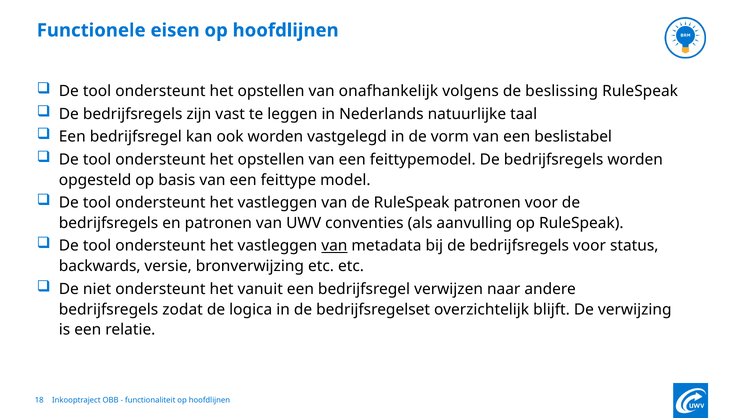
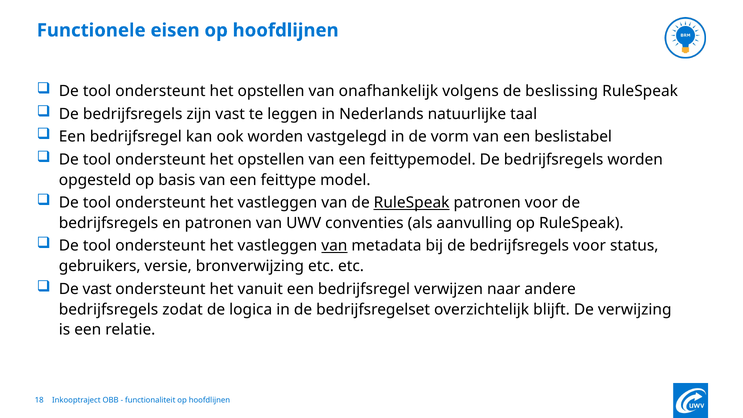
RuleSpeak underline: none -> present (412, 203)
backwards: backwards -> gebruikers (100, 266)
De niet: niet -> vast (97, 289)
